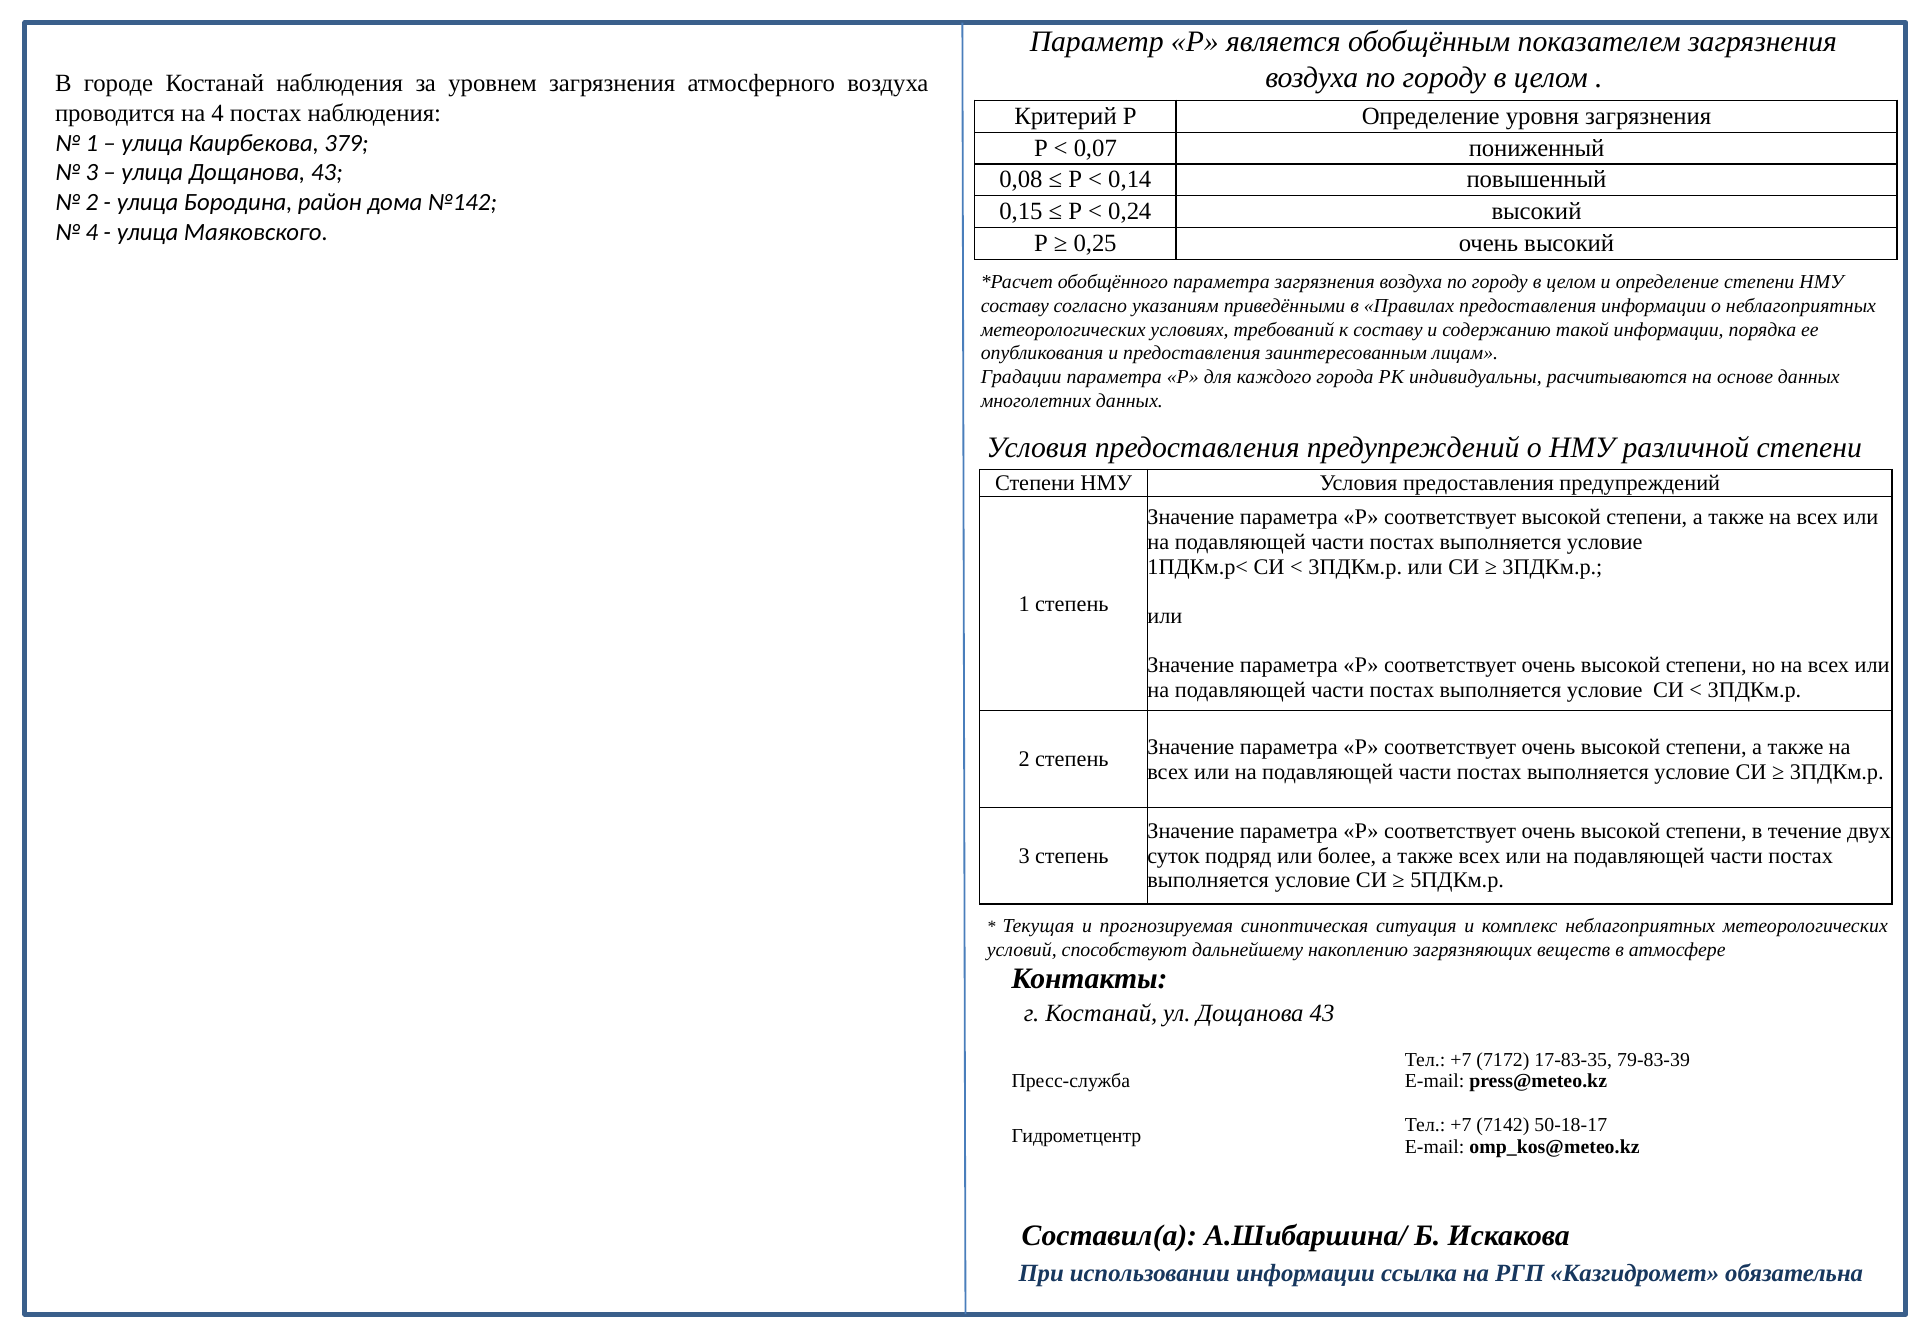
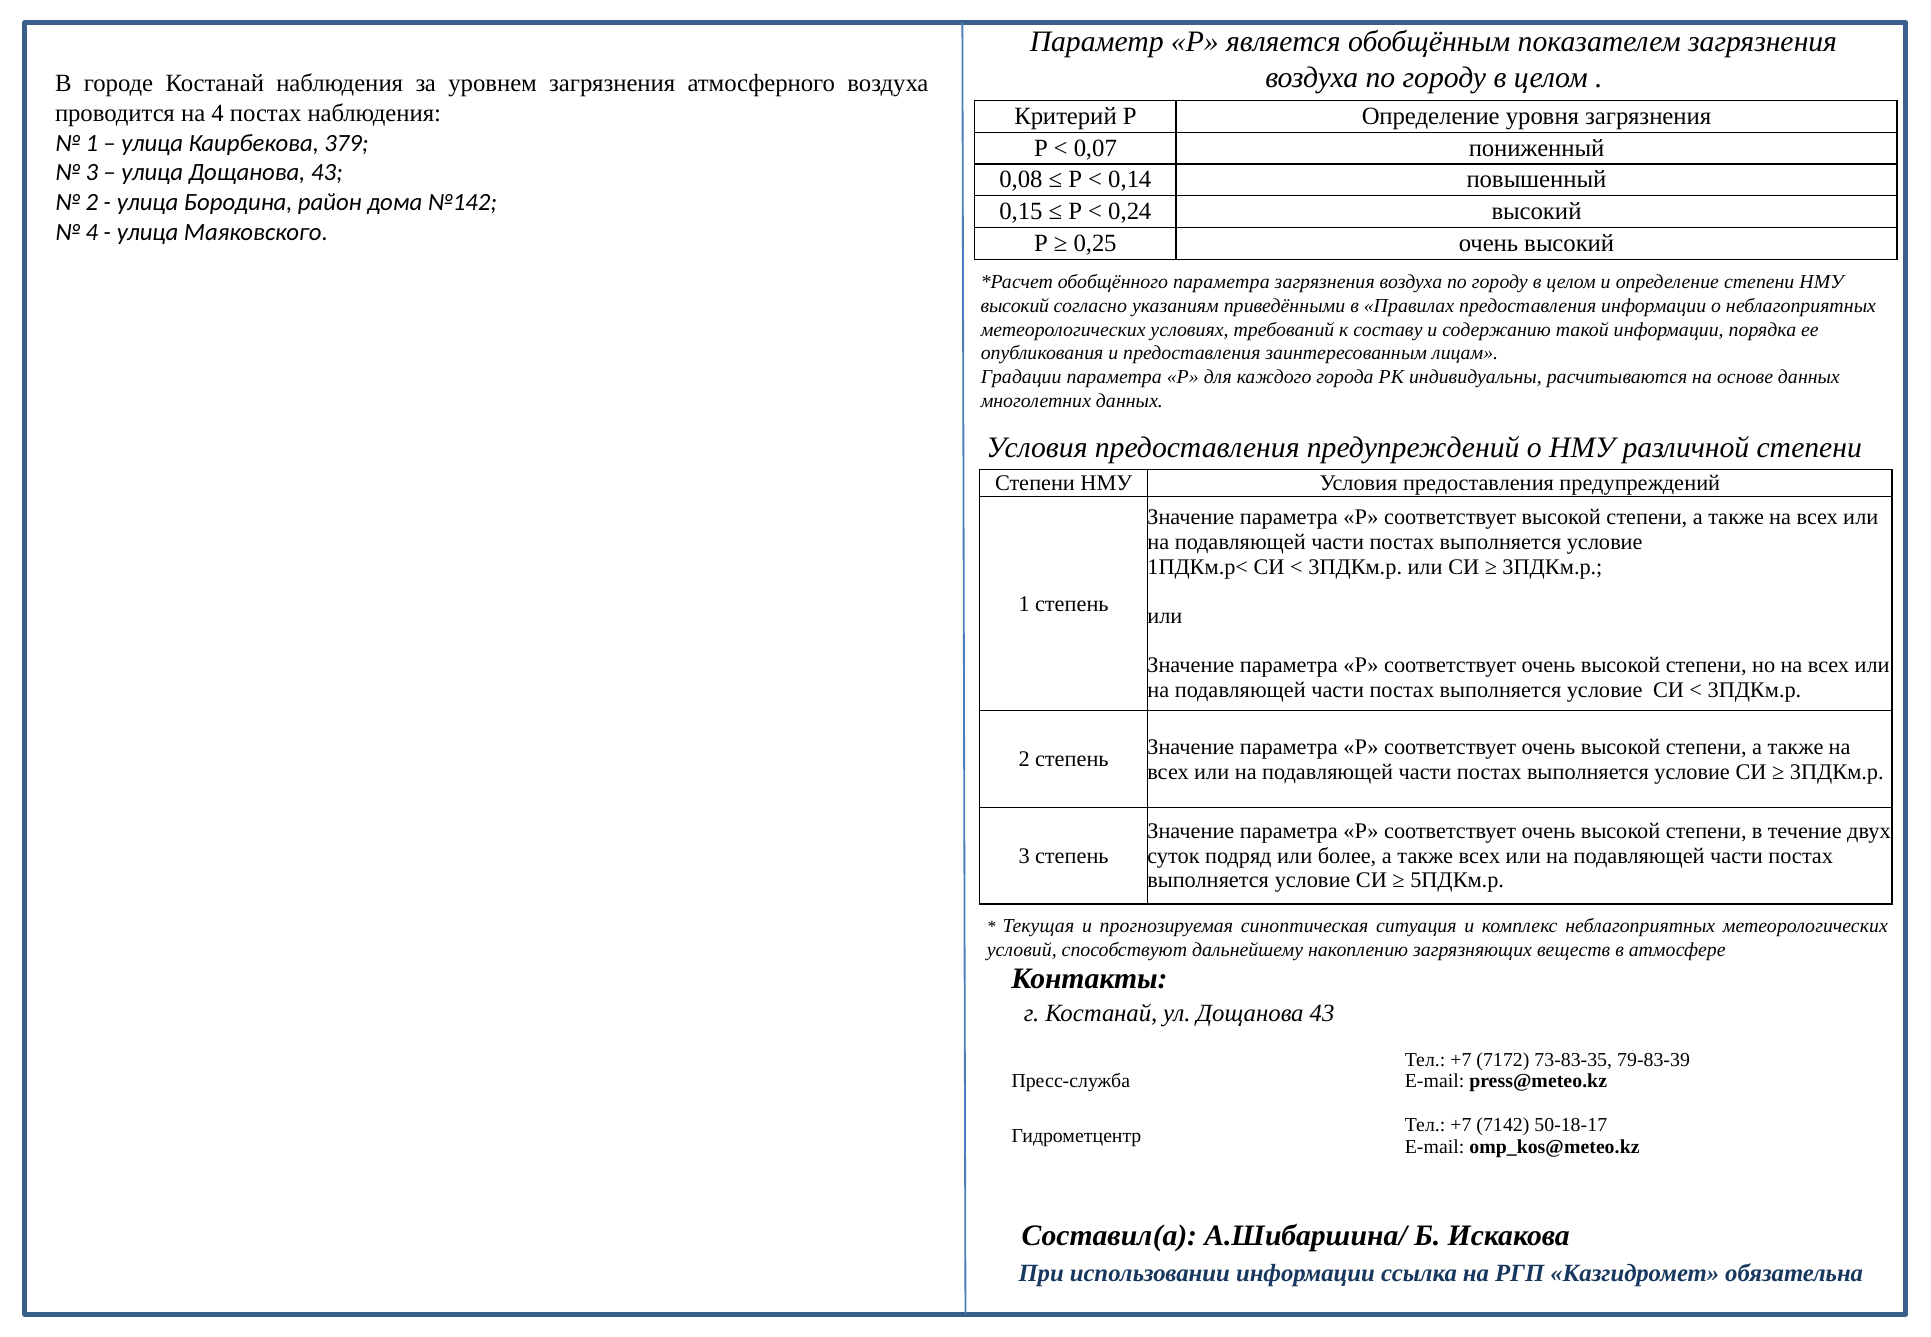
составу: составу -> высокий (1015, 306)
17-83-35: 17-83-35 -> 73-83-35 (1573, 1059)
